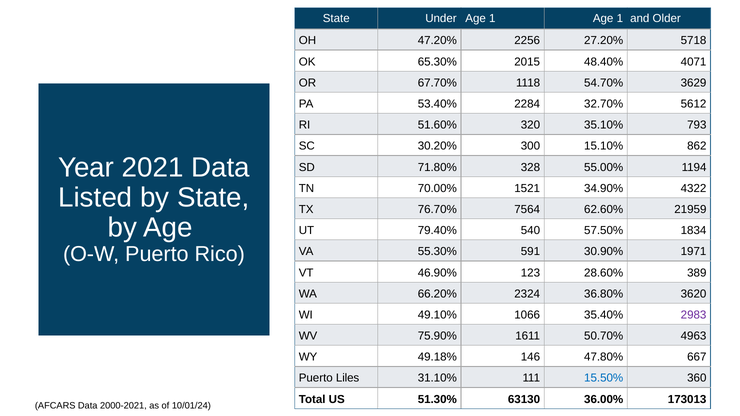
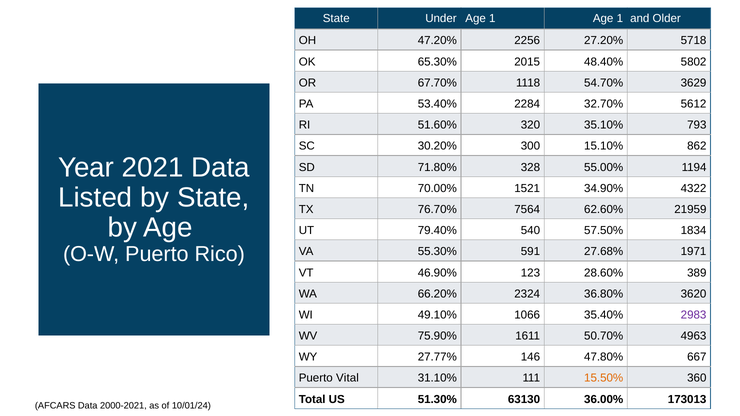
4071: 4071 -> 5802 (694, 62)
30.90%: 30.90% -> 27.68% (604, 252)
49.18%: 49.18% -> 27.77% (437, 357)
Liles: Liles -> Vital (347, 378)
15.50% colour: blue -> orange (604, 378)
